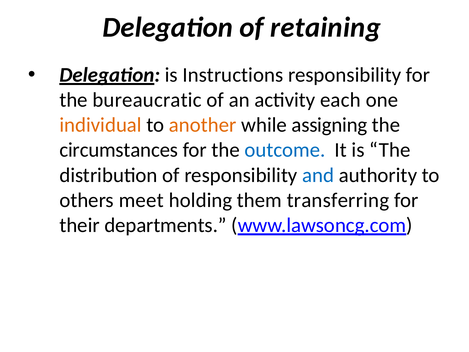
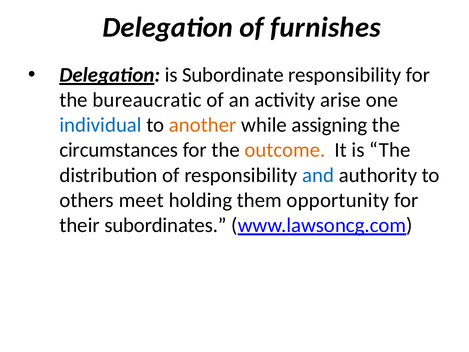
retaining: retaining -> furnishes (325, 27)
Instructions: Instructions -> Subordinate (233, 75)
each: each -> arise (340, 100)
individual colour: orange -> blue (101, 125)
outcome colour: blue -> orange (285, 150)
transferring: transferring -> opportunity (338, 200)
departments: departments -> subordinates (166, 225)
